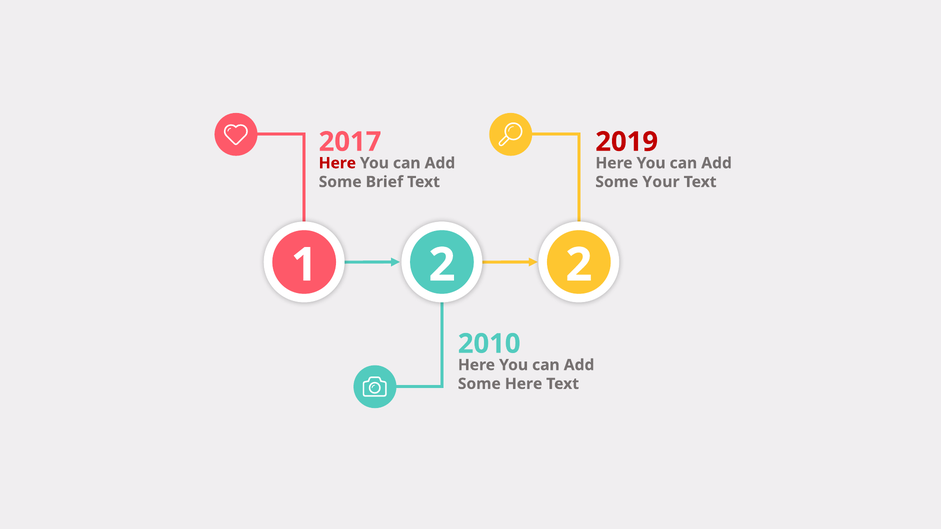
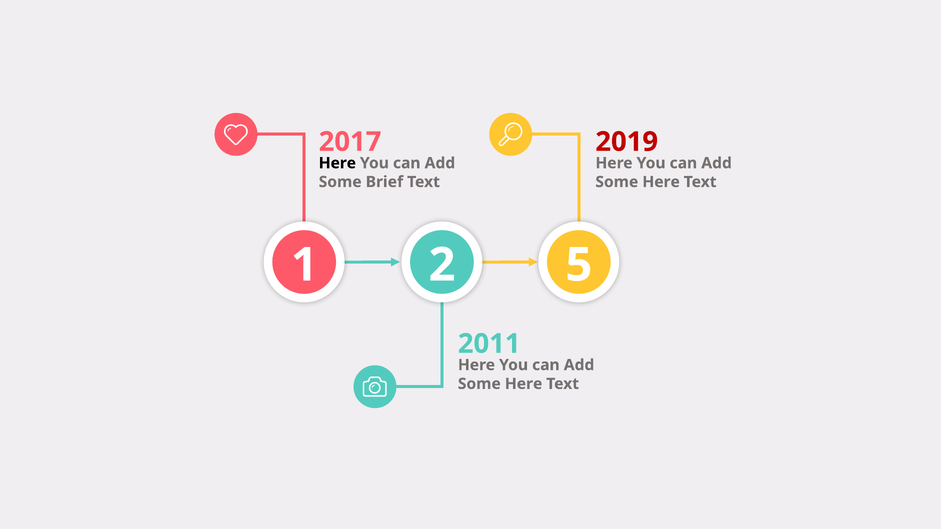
Here colour: red -> black (337, 163)
Your: Your -> Here (661, 182)
2 2: 2 -> 5 (579, 265)
2010: 2010 -> 2011 (489, 344)
